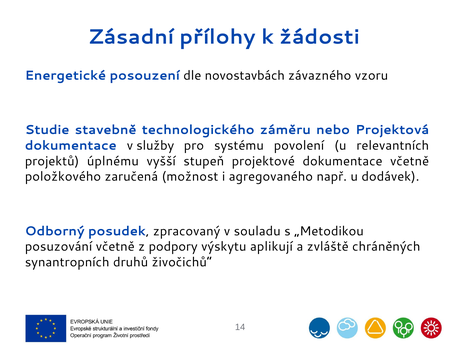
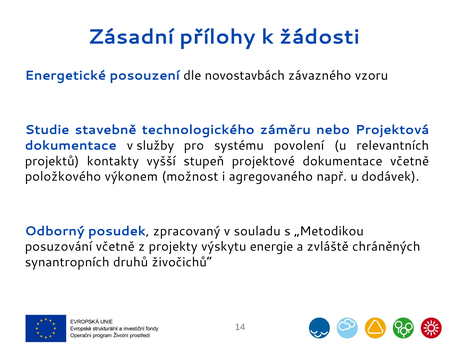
úplnému: úplnému -> kontakty (113, 161)
zaručená: zaručená -> výkonem (131, 177)
podpory: podpory -> projekty (173, 247)
aplikují: aplikují -> energie (272, 247)
